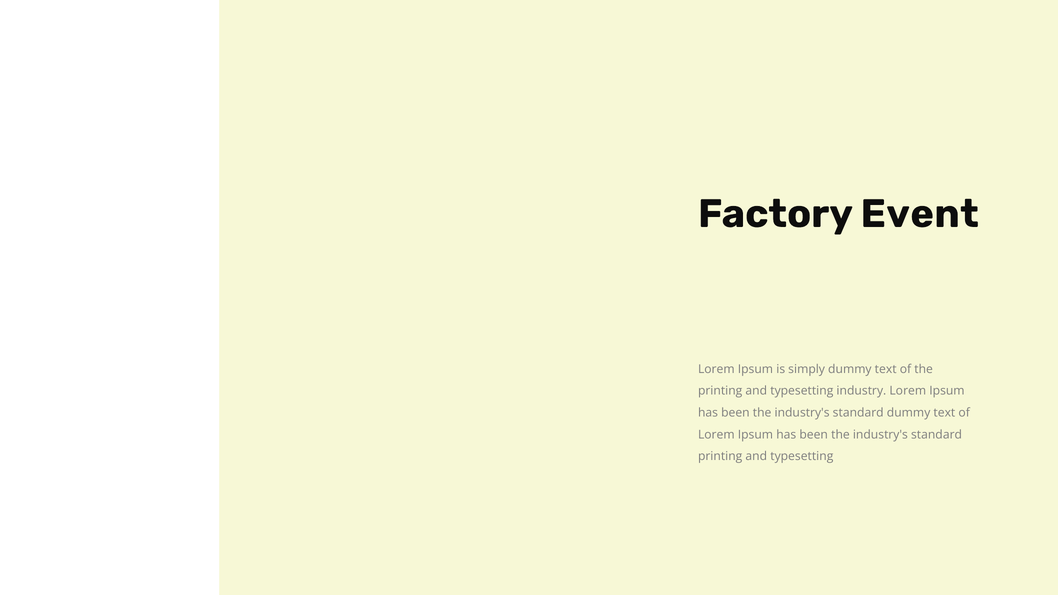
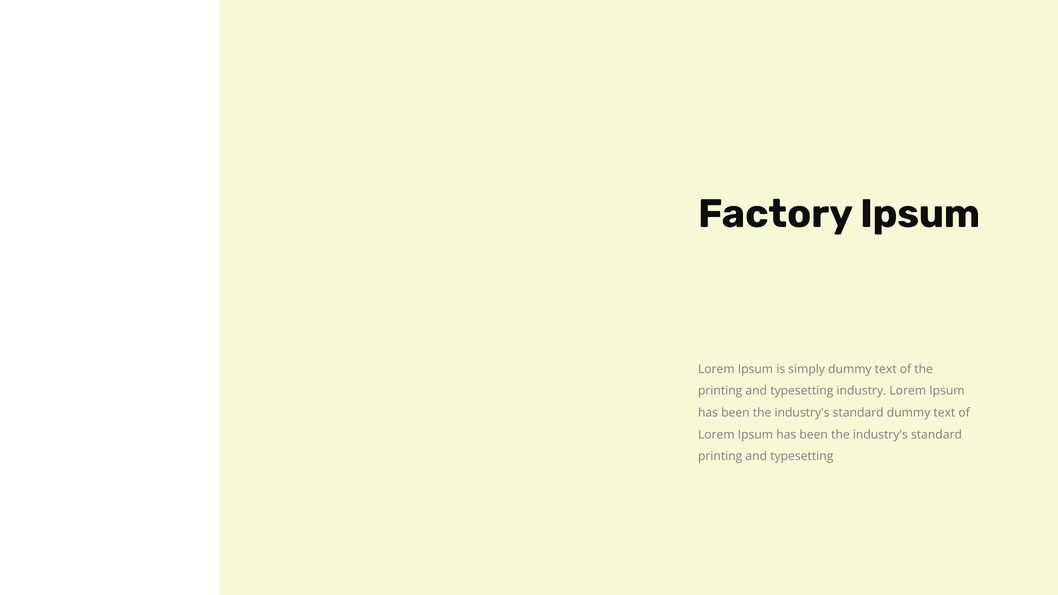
Factory Event: Event -> Ipsum (920, 214)
